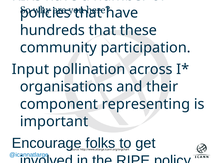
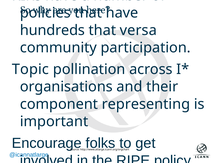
that these: these -> versa (138, 30)
Input: Input -> Topic (30, 69)
